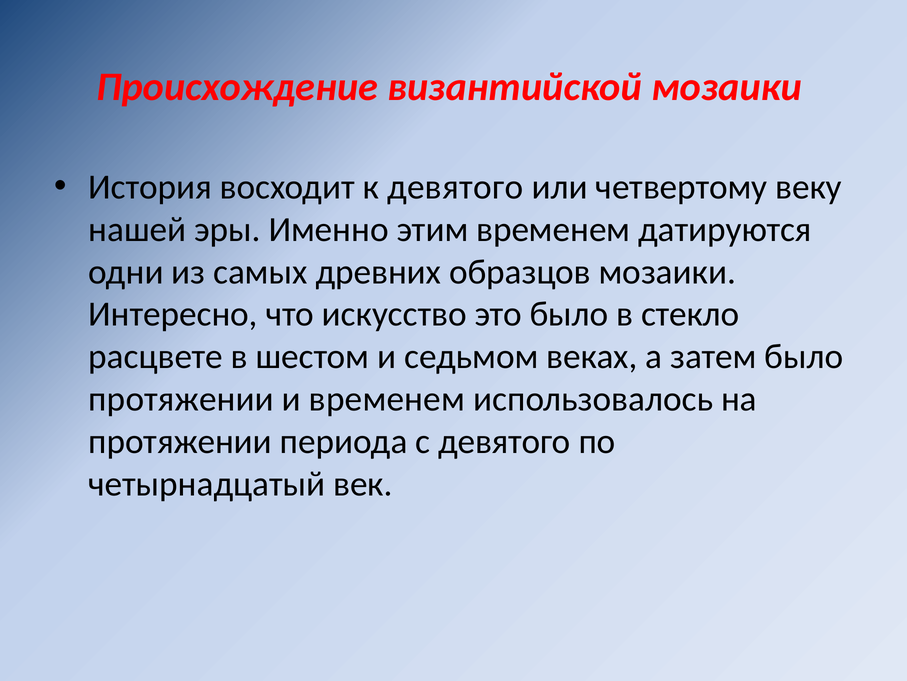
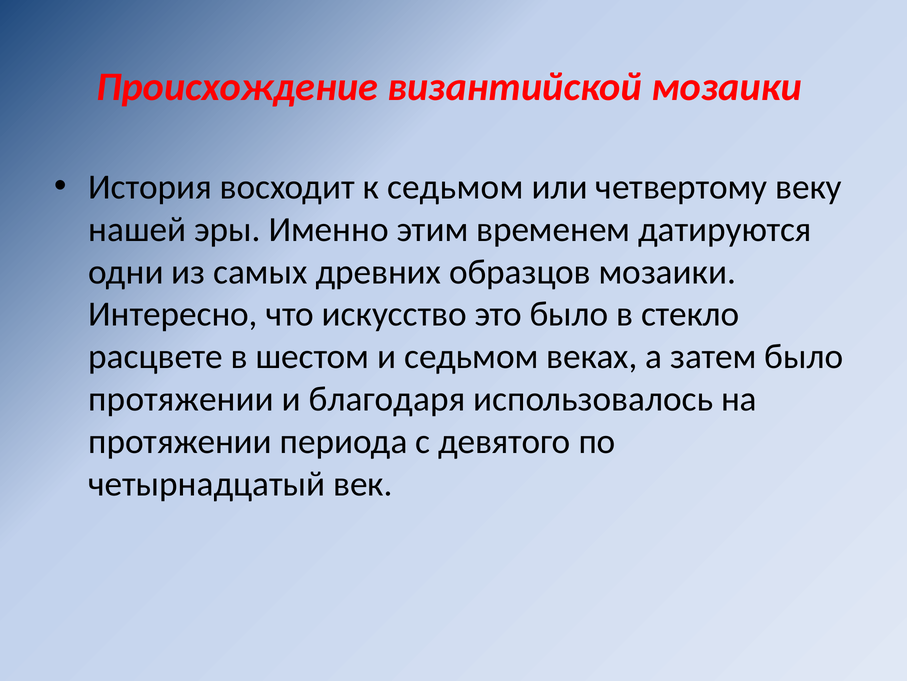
к девятого: девятого -> седьмом (455, 187)
и временем: временем -> благодаря (387, 399)
